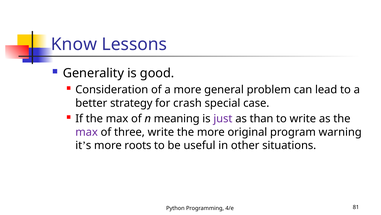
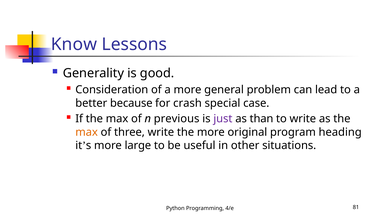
strategy: strategy -> because (131, 103)
meaning: meaning -> previous (177, 118)
max colour: purple -> orange (87, 132)
warning: warning -> heading (340, 132)
roots: roots -> large (138, 145)
